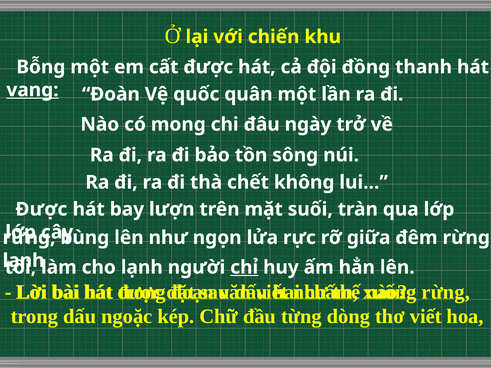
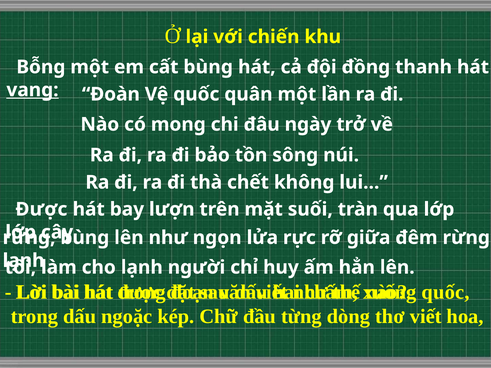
cất được: được -> bùng (208, 67)
chỉ underline: present -> none (244, 268)
rừng: rừng -> quốc (446, 292)
